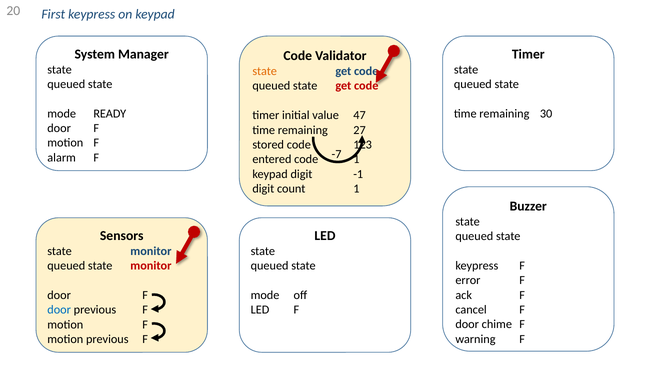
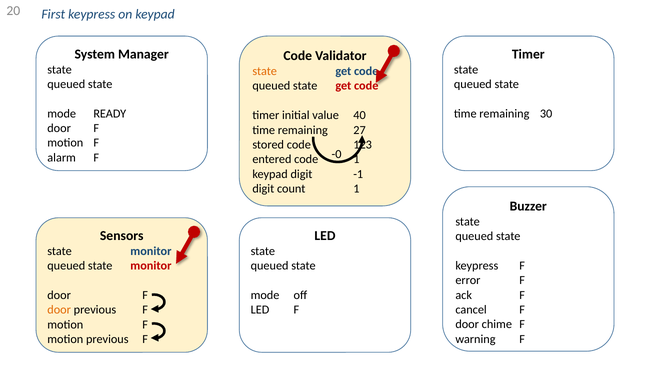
47: 47 -> 40 (360, 115)
-7: -7 -> -0 (337, 154)
door colour: blue -> orange (59, 310)
